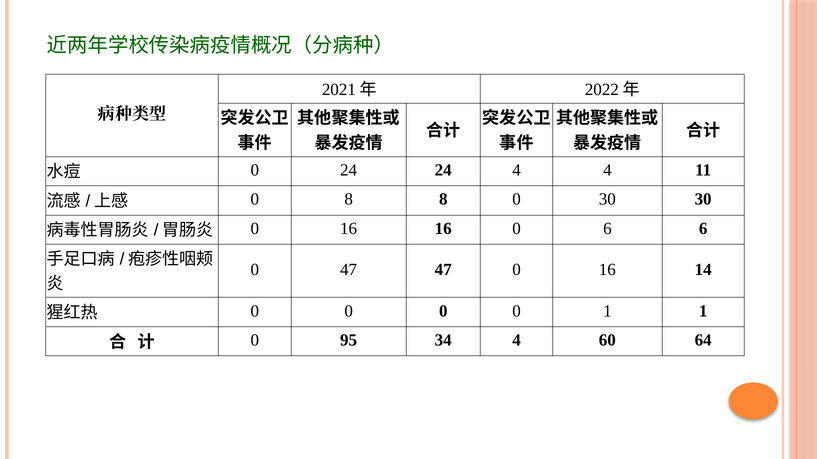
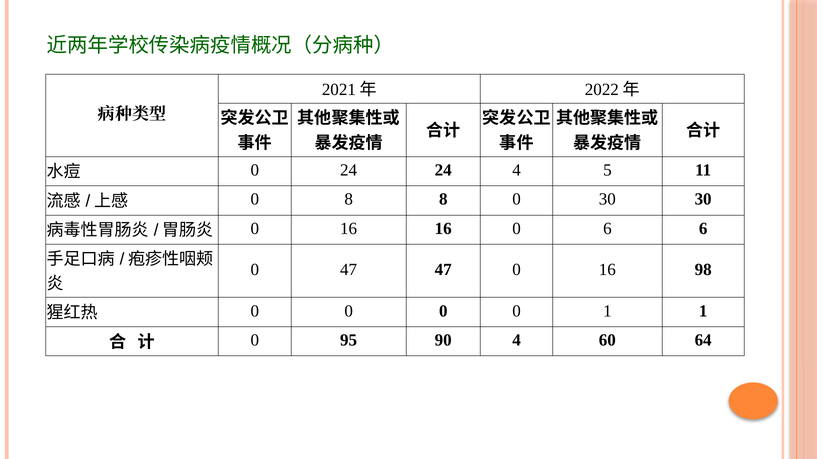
4 4: 4 -> 5 (607, 170)
14: 14 -> 98 (703, 270)
34: 34 -> 90 (443, 341)
